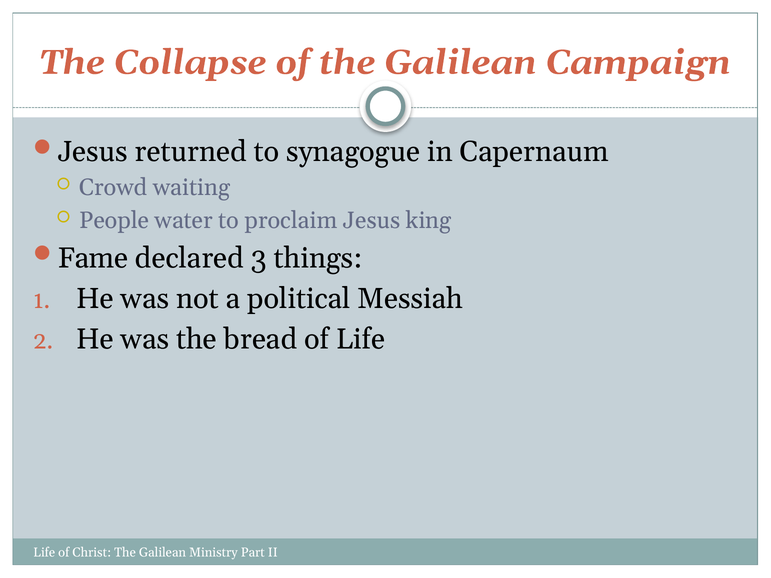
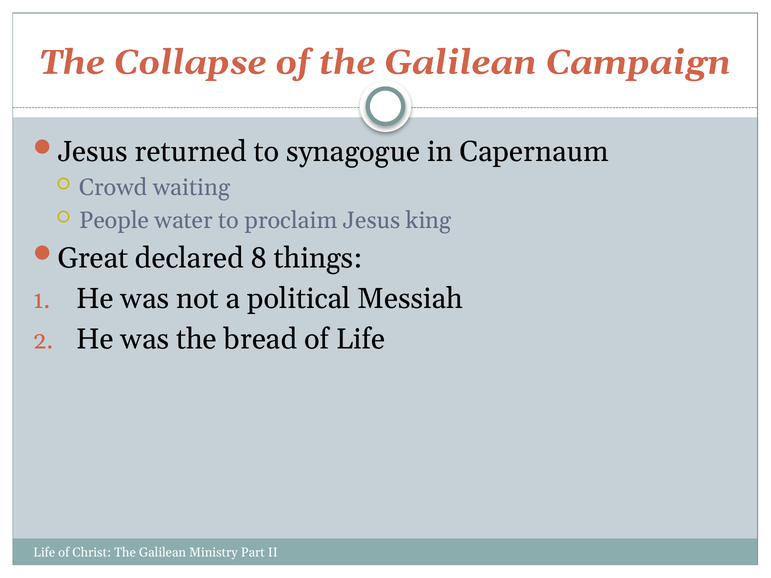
Fame: Fame -> Great (93, 258)
3: 3 -> 8 (259, 258)
